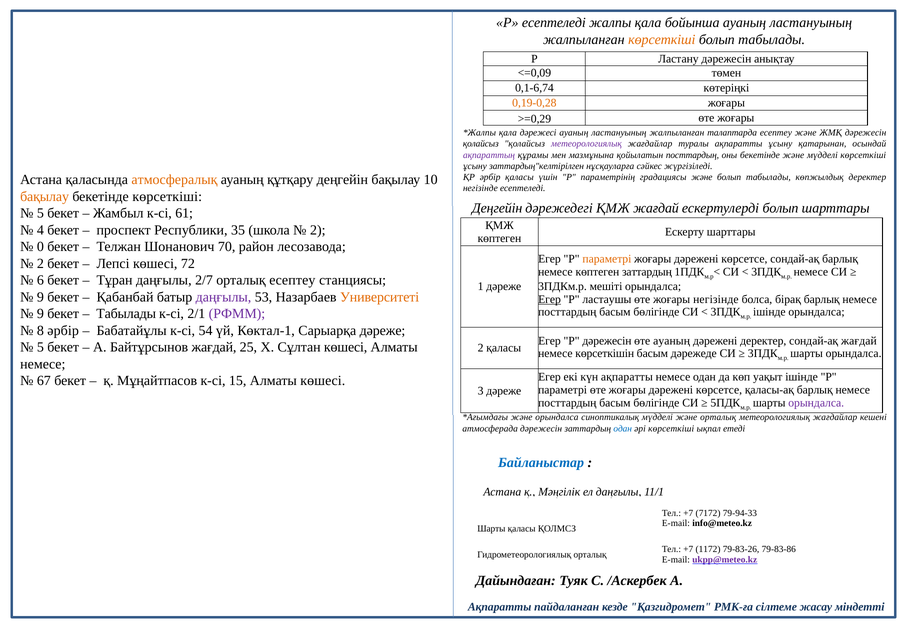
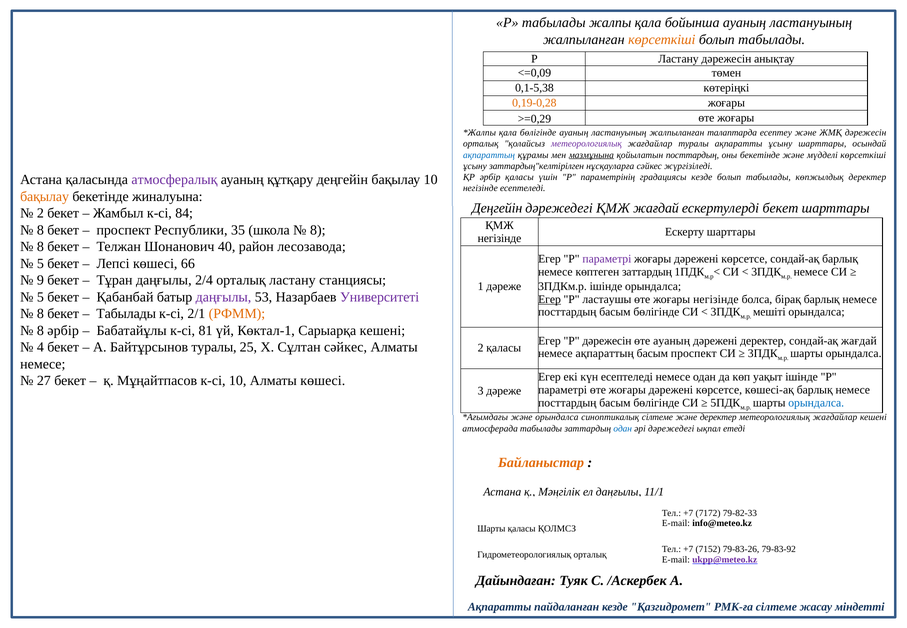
Р есептеледі: есептеледі -> табылады (554, 23)
0,1-6,74: 0,1-6,74 -> 0,1-5,38 (534, 88)
қала дәрежесі: дәрежесі -> бөлігінде (538, 133)
қолайсыз: қолайсыз -> орталық (481, 144)
ұсыну қатарынан: қатарынан -> шарттары (822, 144)
ақпараттың colour: purple -> blue (489, 155)
мазмұнына underline: none -> present (591, 155)
градациясы және: және -> кезде (702, 177)
атмосфералық colour: orange -> purple (174, 180)
бекетінде көрсеткіші: көрсеткіші -> жиналуына (167, 197)
ескертулерді болып: болып -> бекет (780, 208)
5: 5 -> 2 (40, 213)
61: 61 -> 84 (184, 213)
4: 4 -> 8 (40, 230)
2: 2 -> 8 (318, 230)
көптеген: көптеген -> негізінде (499, 238)
0: 0 -> 8 (40, 247)
70: 70 -> 40 (227, 247)
параметрі colour: orange -> purple (607, 259)
2: 2 -> 5 (40, 264)
72: 72 -> 66 (188, 264)
6: 6 -> 9 (40, 280)
2/7: 2/7 -> 2/4 (204, 280)
орталық есептеу: есептеу -> ластану (292, 280)
3ПДКм.р мешіті: мешіті -> ішінде (606, 286)
9: 9 -> 5 (40, 297)
Университеті colour: orange -> purple (380, 297)
ішінде: ішінде -> мешіті (769, 312)
9: 9 -> 8 (40, 314)
РФММ colour: purple -> orange (237, 314)
54: 54 -> 81 (206, 330)
Сарыарқа дәреже: дәреже -> кешені (382, 330)
5: 5 -> 4 (40, 347)
Байтұрсынов жағдай: жағдай -> туралы (214, 347)
Сұлтан көшесі: көшесі -> сәйкес (346, 347)
немесе көрсеткішін: көрсеткішін -> ақпараттың (605, 353)
басым дәрежеде: дәрежеде -> проспект (694, 353)
күн ақпаратты: ақпаратты -> есептеледі (627, 377)
67: 67 -> 27 (44, 381)
к-сі 15: 15 -> 10 (238, 381)
қаласы-ақ: қаласы-ақ -> көшесі-ақ (769, 390)
орындалса colour: purple -> blue (816, 403)
синоптикалық мүдделі: мүдделі -> сілтеме (657, 417)
және орталық: орталық -> деректер (718, 417)
атмосферада дәрежесін: дәрежесін -> табылады (541, 428)
әрі көрсеткіші: көрсеткіші -> дәрежедегі (671, 428)
Байланыстар colour: blue -> orange (541, 463)
79-94-33: 79-94-33 -> 79-82-33 (740, 513)
1172: 1172 -> 7152 (708, 549)
79-83-86: 79-83-86 -> 79-83-92 (779, 549)
